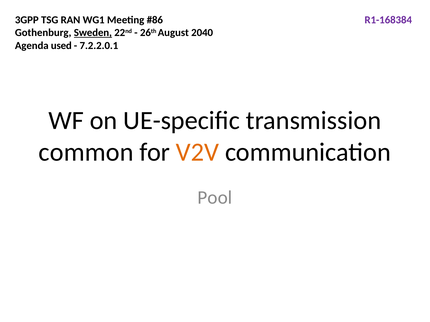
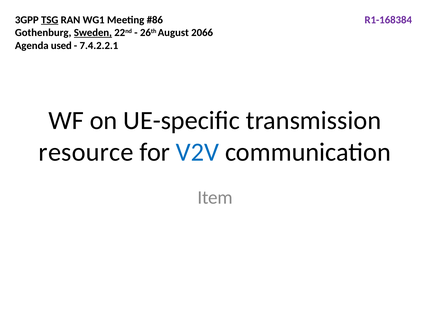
TSG underline: none -> present (50, 20)
2040: 2040 -> 2066 (202, 33)
7.2.2.0.1: 7.2.2.0.1 -> 7.4.2.2.1 (99, 46)
common: common -> resource (86, 152)
V2V colour: orange -> blue (197, 152)
Pool: Pool -> Item (215, 198)
